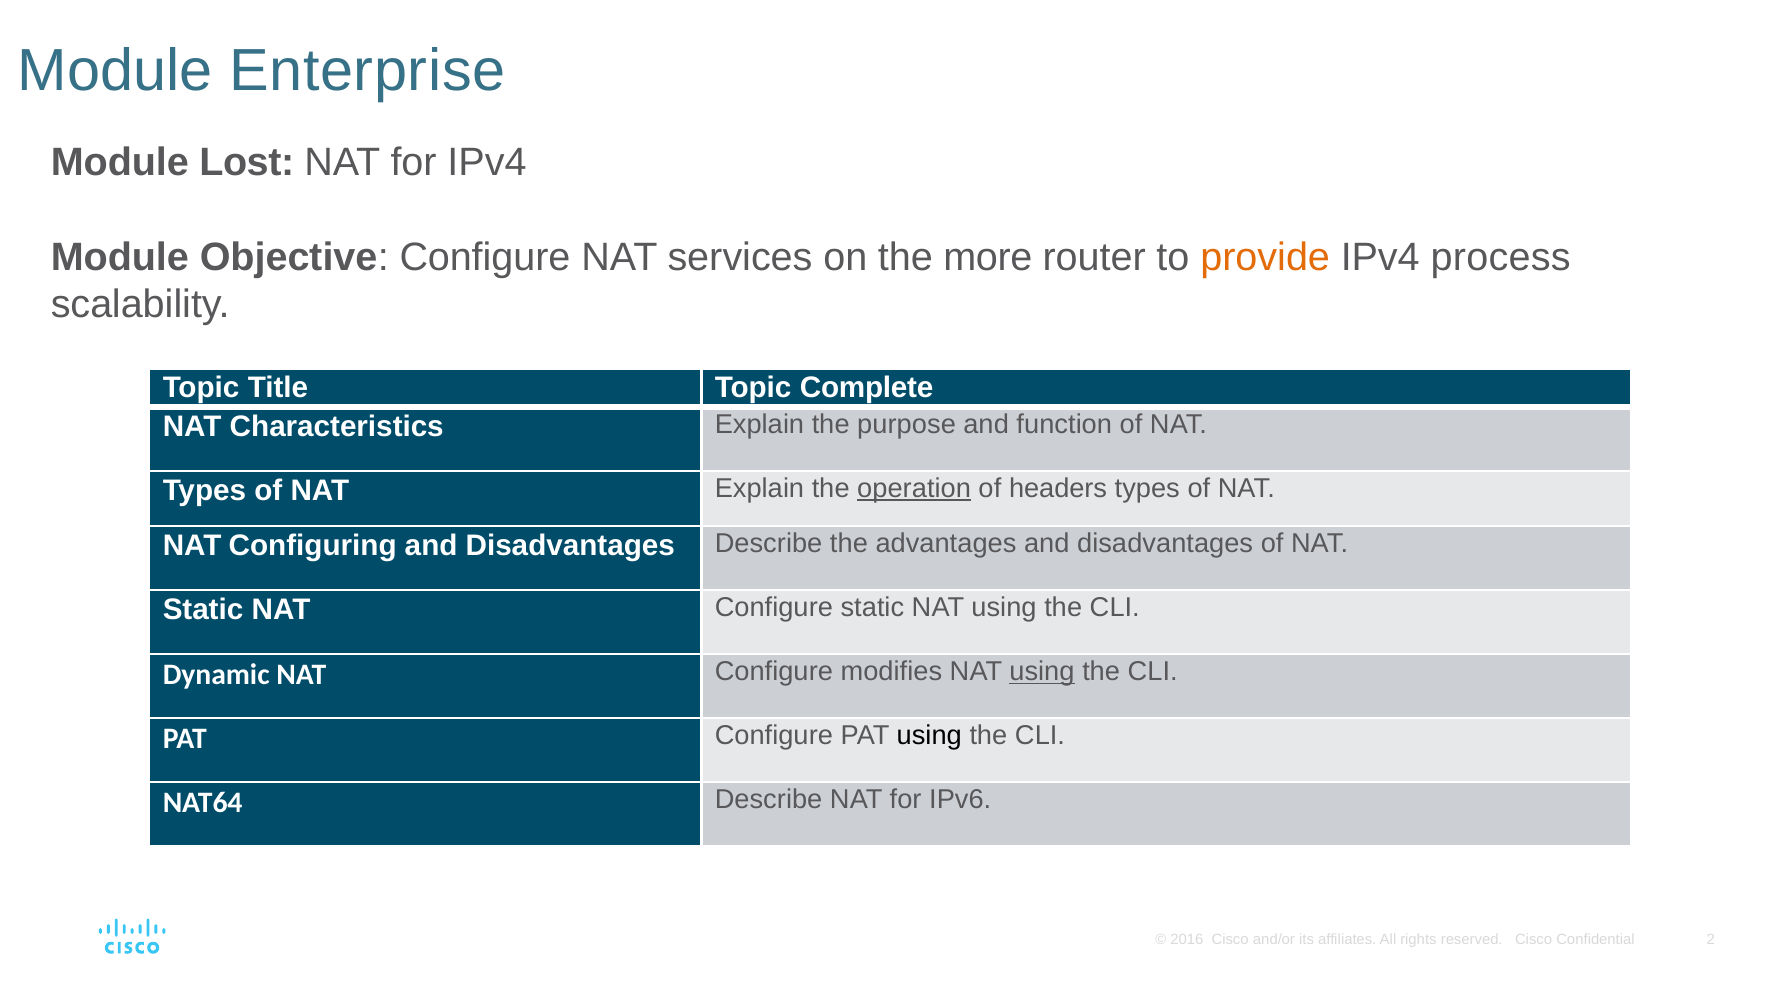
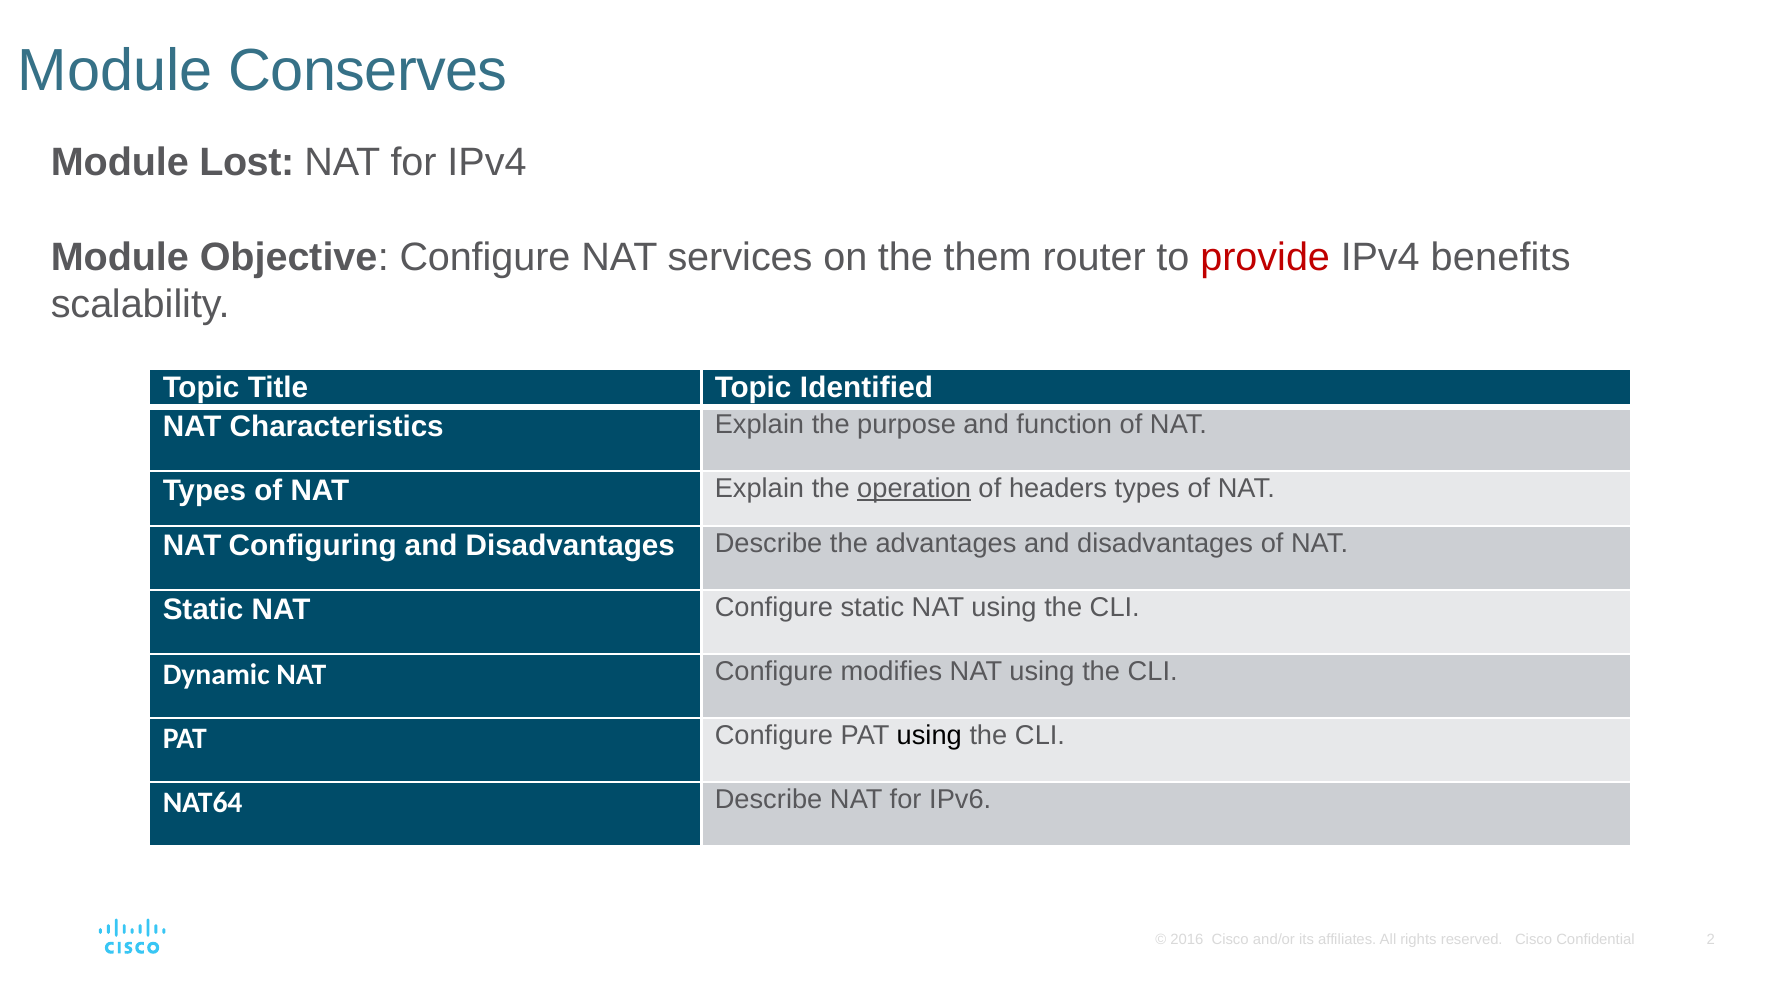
Enterprise: Enterprise -> Conserves (368, 71)
more: more -> them (988, 257)
provide colour: orange -> red (1265, 257)
process: process -> benefits (1501, 257)
Complete: Complete -> Identified (866, 388)
using underline: present -> none (1042, 672)
